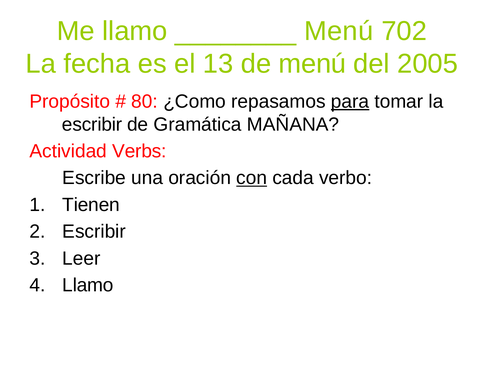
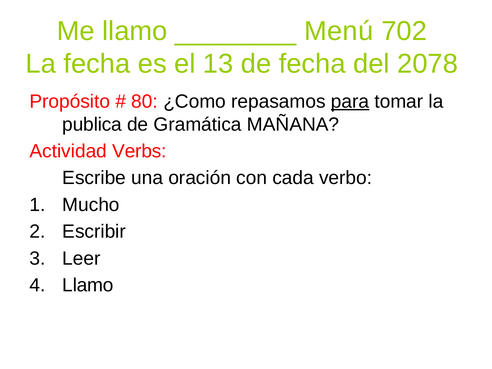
de menú: menú -> fecha (312, 64)
2005: 2005 -> 2078 (428, 64)
escribir: escribir -> publica (92, 124)
con underline: present -> none (252, 178)
Tienen: Tienen -> Mucho (91, 205)
